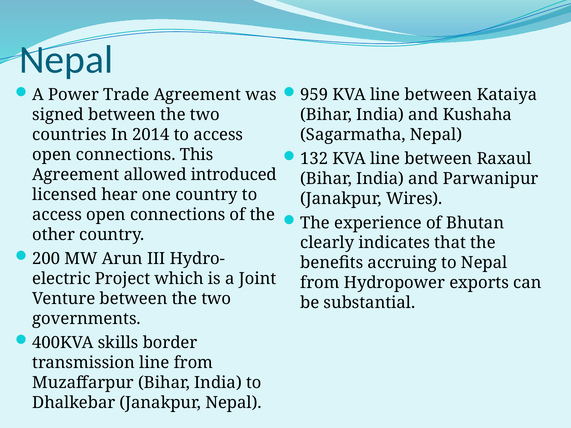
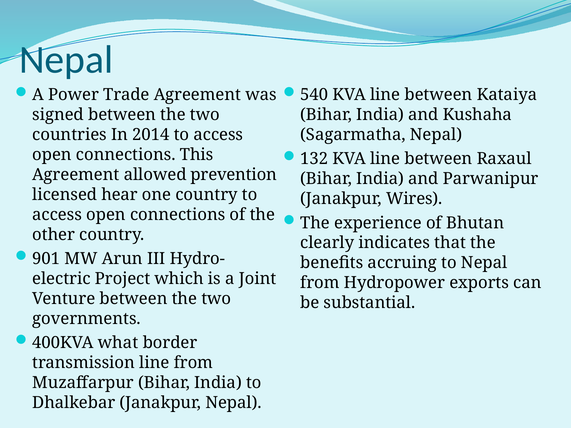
959: 959 -> 540 (314, 95)
introduced: introduced -> prevention (234, 175)
200: 200 -> 901 (46, 259)
skills: skills -> what (118, 343)
